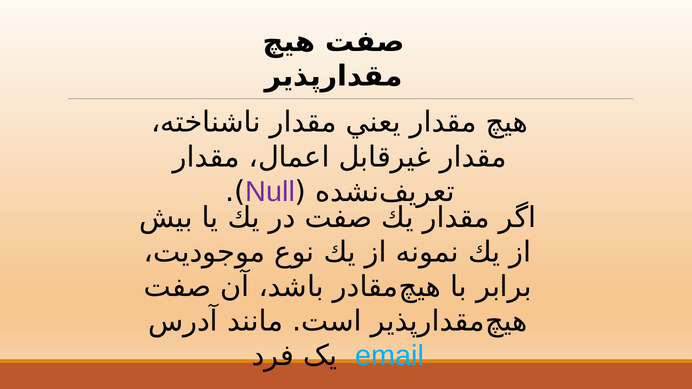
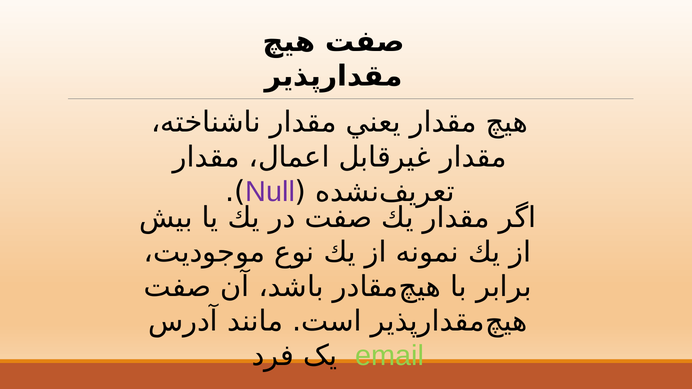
email colour: light blue -> light green (390, 356)
